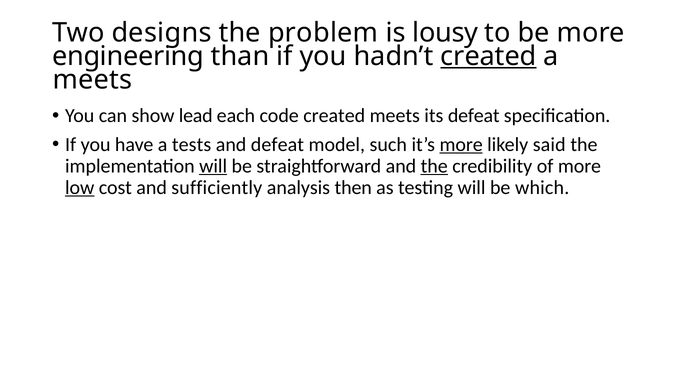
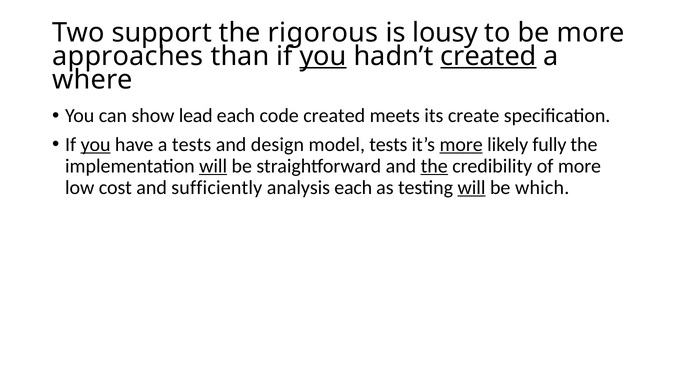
designs: designs -> support (162, 33)
problem: problem -> rigorous (323, 33)
engineering: engineering -> approaches (128, 56)
you underline: none -> present (323, 56)
meets: meets -> where (92, 80)
its defeat: defeat -> create (474, 116)
you underline: none -> present (96, 145)
and defeat: defeat -> design (277, 145)
model such: such -> tests (388, 145)
said: said -> fully (549, 145)
low underline: present -> none (80, 188)
analysis then: then -> each (353, 188)
will underline: none -> present (472, 188)
